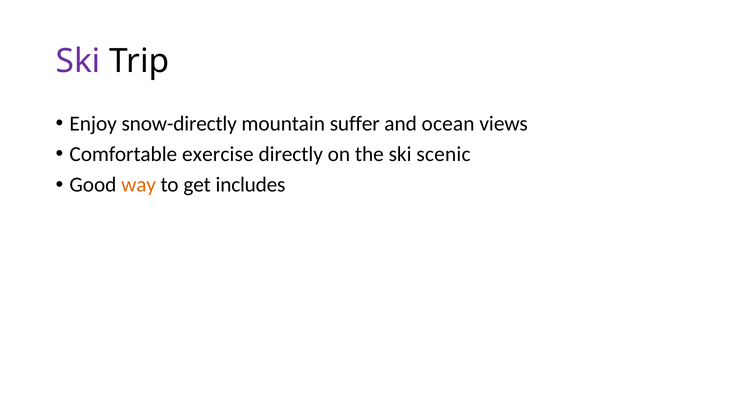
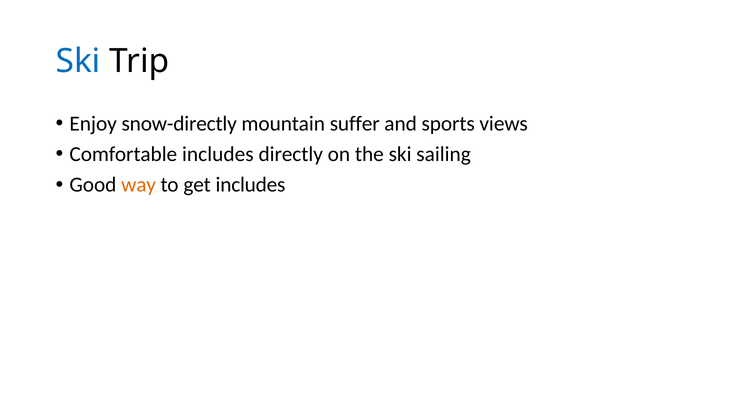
Ski colour: purple -> blue (78, 61)
ocean: ocean -> sports (448, 124)
Comfortable exercise: exercise -> includes (218, 154)
scenic: scenic -> sailing (444, 154)
